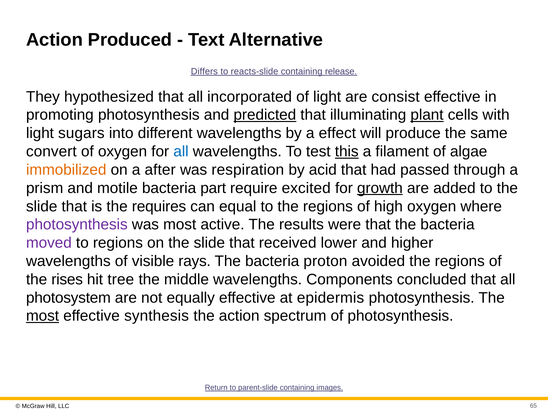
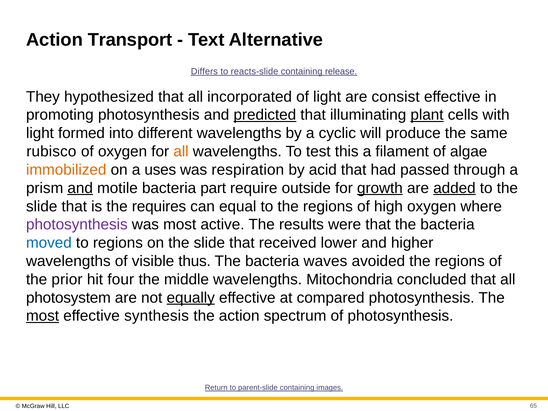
Produced: Produced -> Transport (130, 40)
sugars: sugars -> formed (82, 133)
effect: effect -> cyclic (337, 133)
convert: convert -> rubisco (51, 151)
all colour: blue -> orange (181, 151)
this underline: present -> none (347, 151)
after: after -> uses (160, 170)
and underline: none -> present (80, 188)
excited: excited -> outside (306, 188)
added underline: none -> present (454, 188)
moved colour: purple -> blue (49, 243)
rays: rays -> thus (195, 261)
proton: proton -> waves (325, 261)
rises: rises -> prior (67, 279)
tree: tree -> four (121, 279)
Components: Components -> Mitochondria (349, 279)
equally underline: none -> present (191, 298)
epidermis: epidermis -> compared (331, 298)
